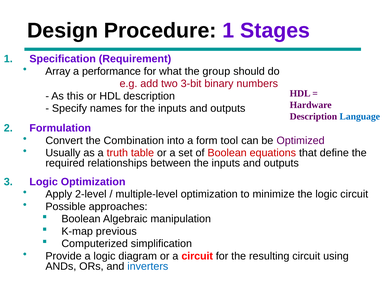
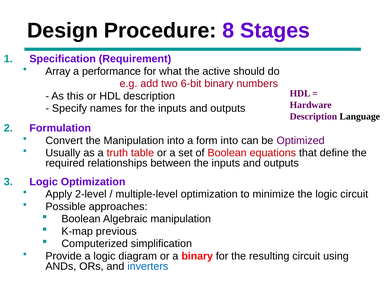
Procedure 1: 1 -> 8 (228, 30)
group: group -> active (216, 71)
3-bit: 3-bit -> 6-bit (191, 84)
Language colour: blue -> black (360, 116)
the Combination: Combination -> Manipulation (134, 141)
form tool: tool -> into (229, 141)
a circuit: circuit -> binary (197, 256)
